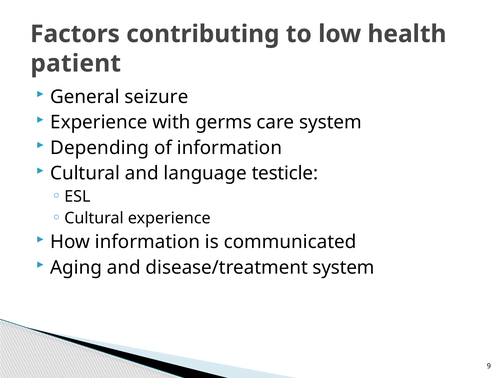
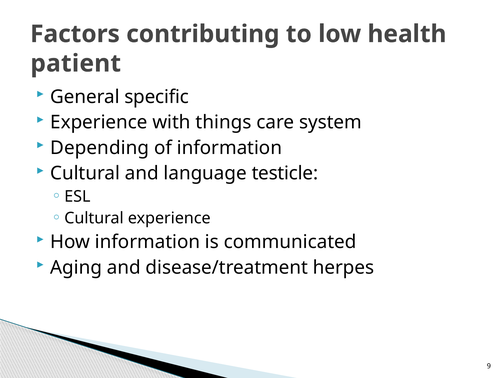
seizure: seizure -> specific (157, 97)
germs: germs -> things (223, 122)
disease/treatment system: system -> herpes (343, 267)
